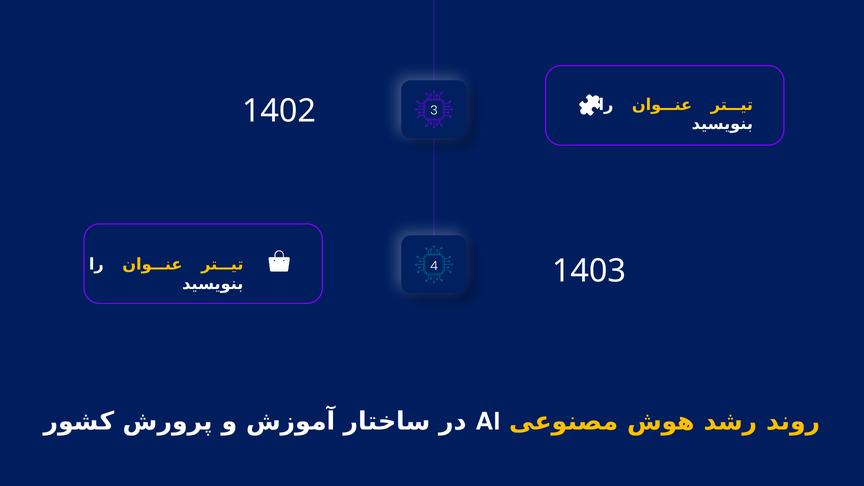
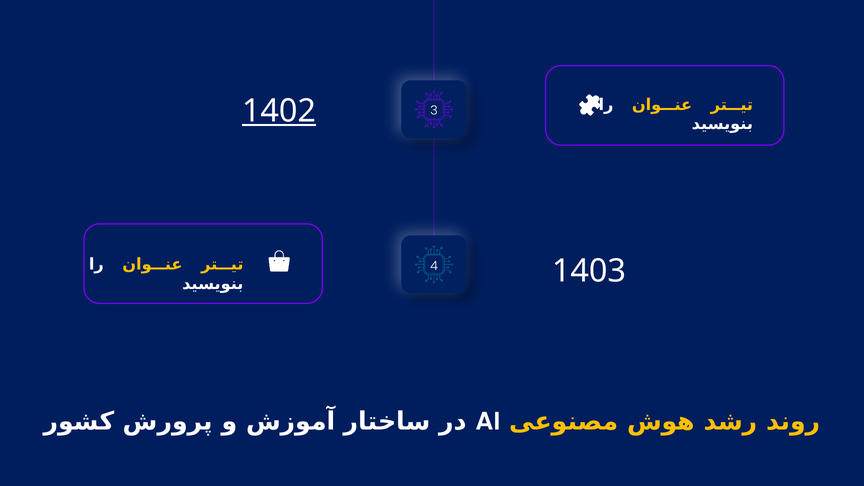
1402 underline: none -> present (279, 111)
